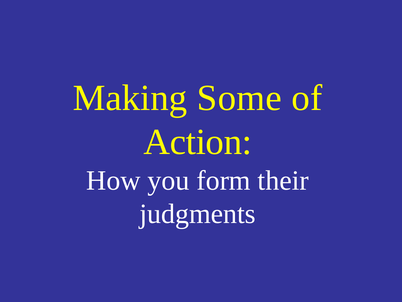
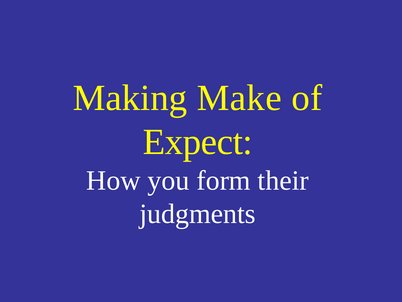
Some: Some -> Make (239, 98)
Action: Action -> Expect (198, 142)
